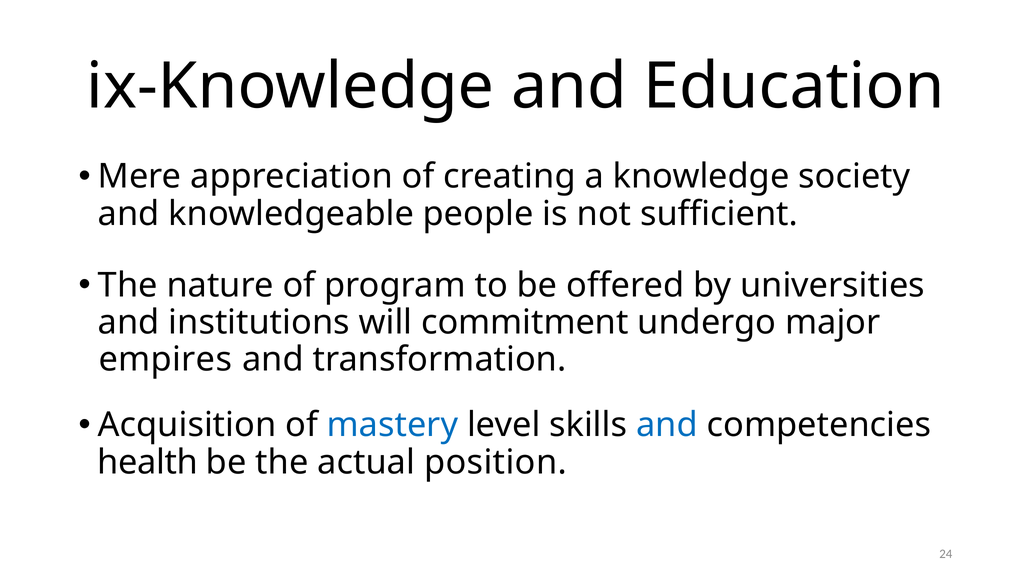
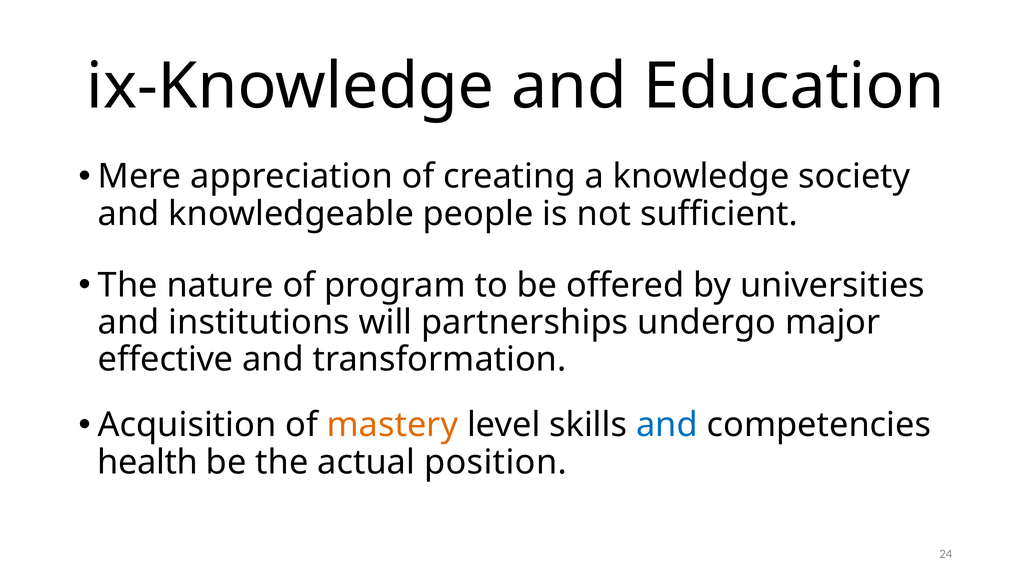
commitment: commitment -> partnerships (525, 322)
empires: empires -> effective (166, 359)
mastery colour: blue -> orange (392, 425)
